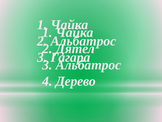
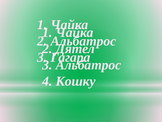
Дерево: Дерево -> Кошку (76, 81)
